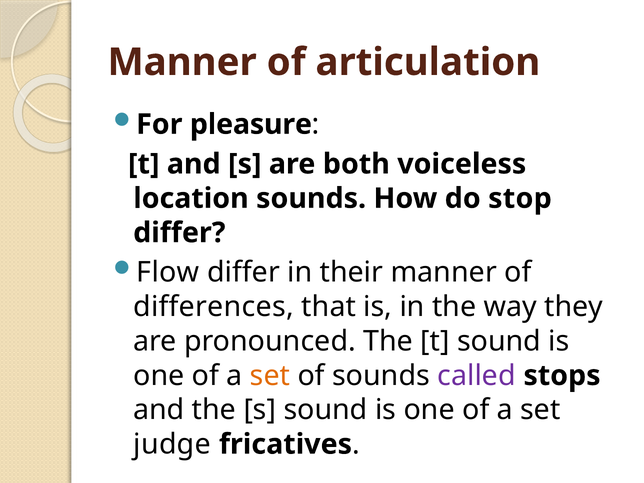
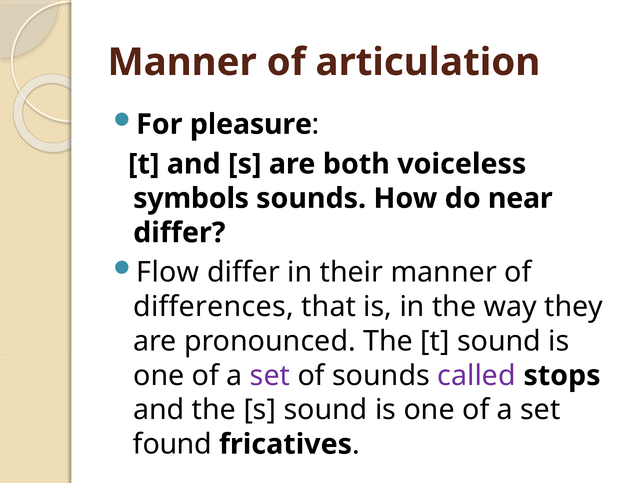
location: location -> symbols (191, 198)
stop: stop -> near (520, 198)
set colour: orange -> purple (270, 376)
judge: judge -> found (172, 444)
